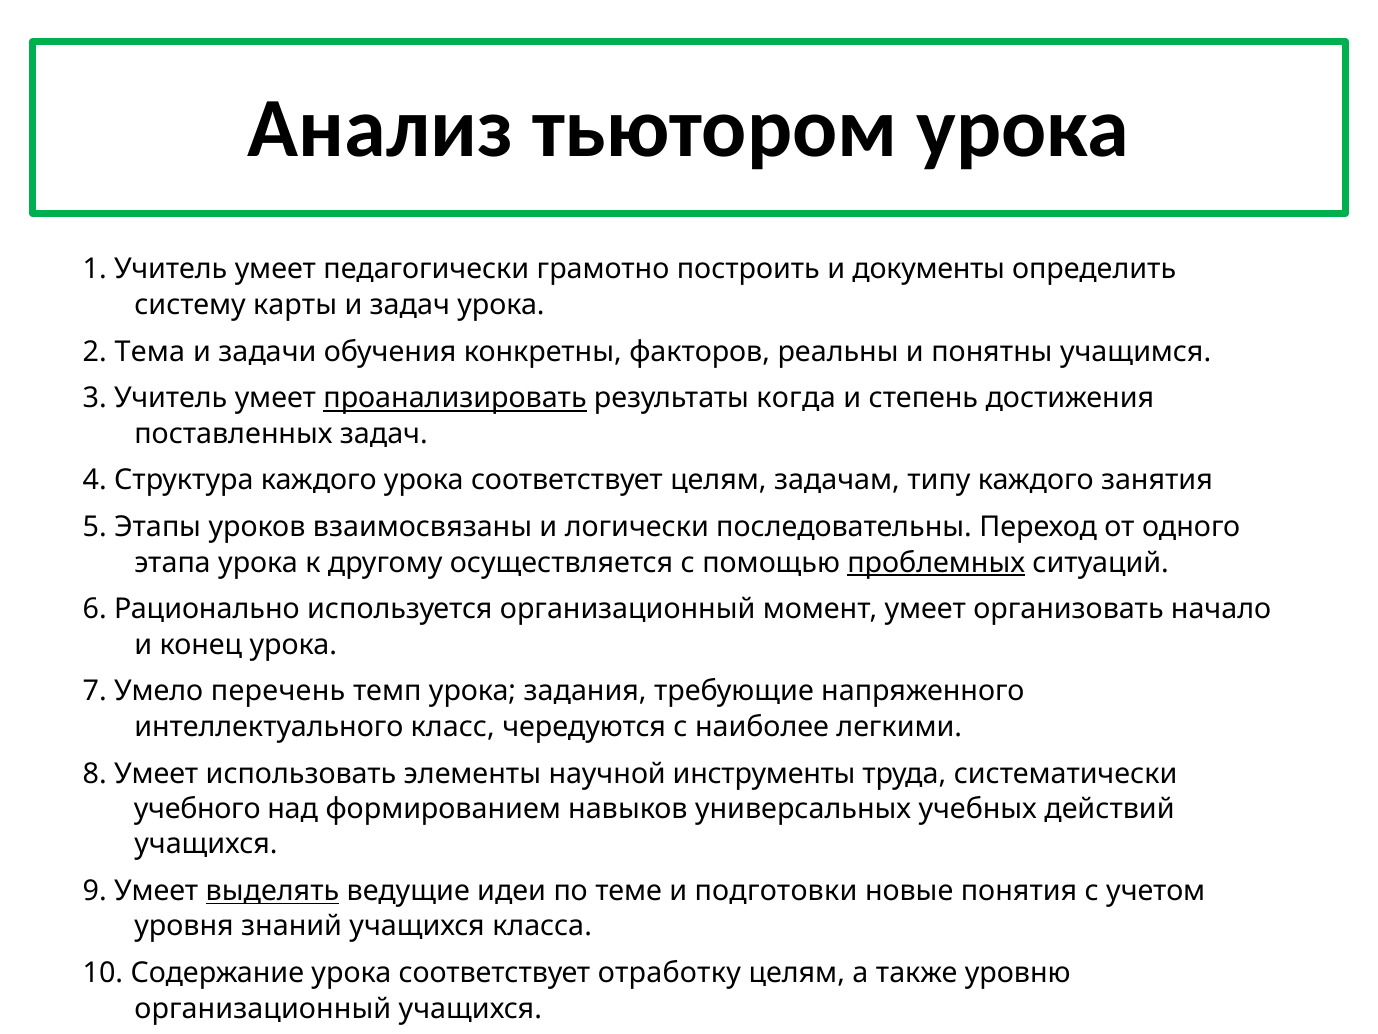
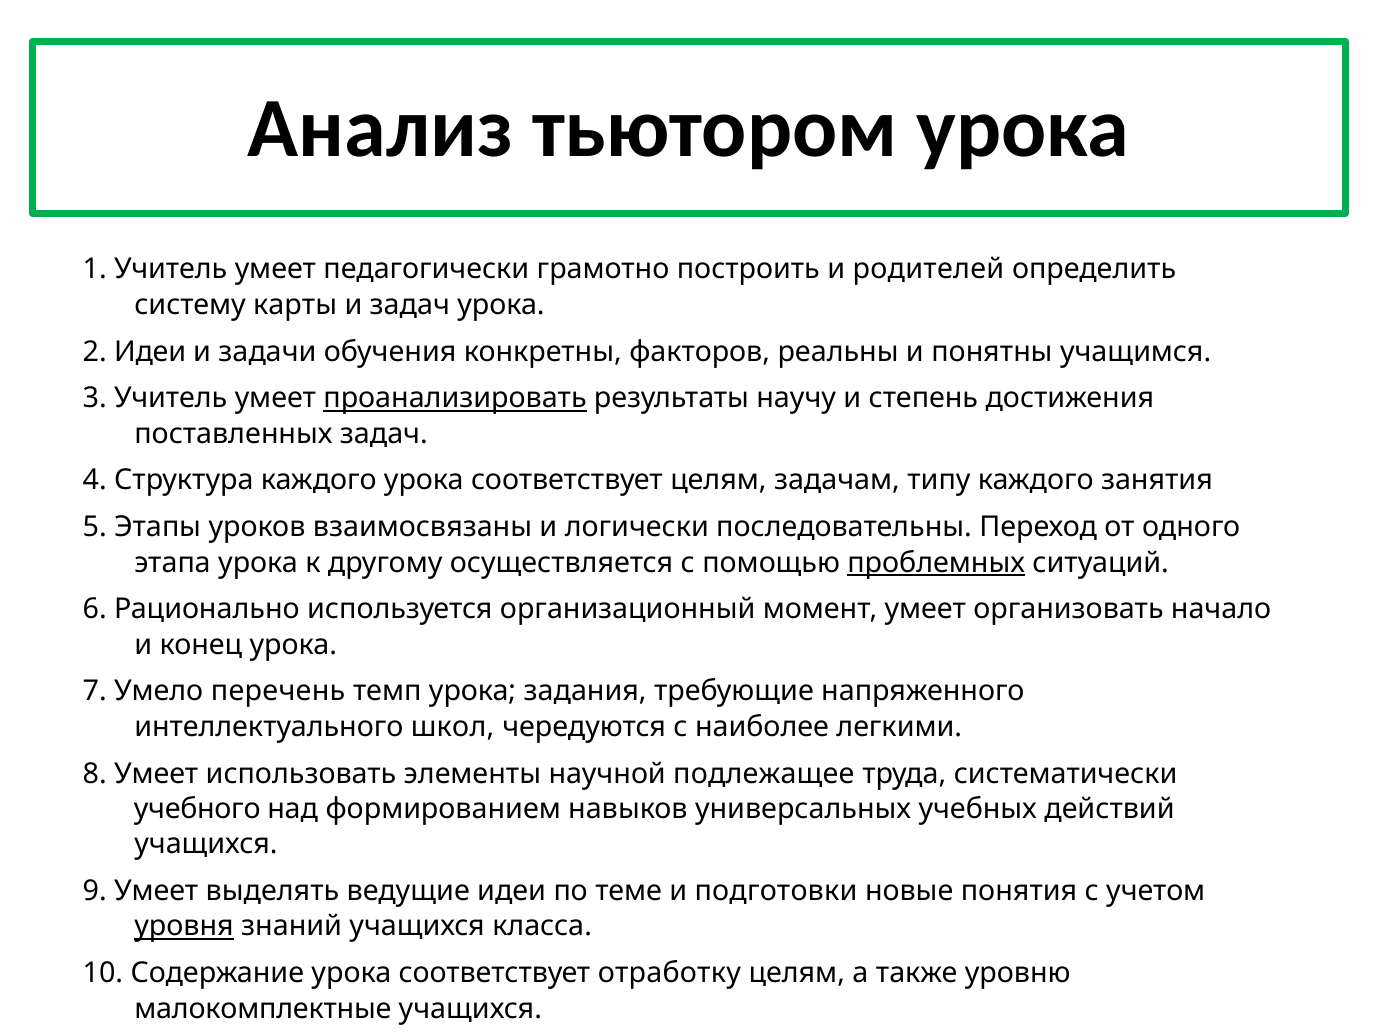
документы: документы -> родителей (928, 269)
2 Тема: Тема -> Идеи (150, 351)
когда: когда -> научу (796, 398)
класс: класс -> школ (453, 726)
инструменты: инструменты -> подлежащее (764, 773)
выделять underline: present -> none (272, 891)
уровня underline: none -> present (184, 926)
организационный: организационный -> малокомплектные (263, 1008)
